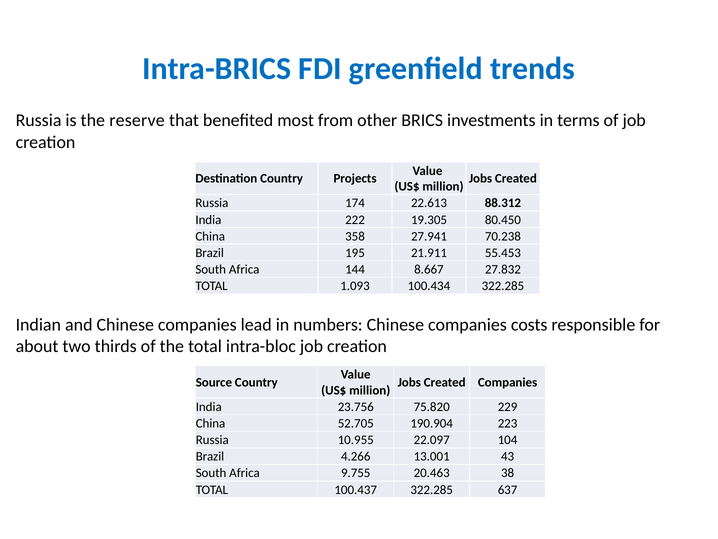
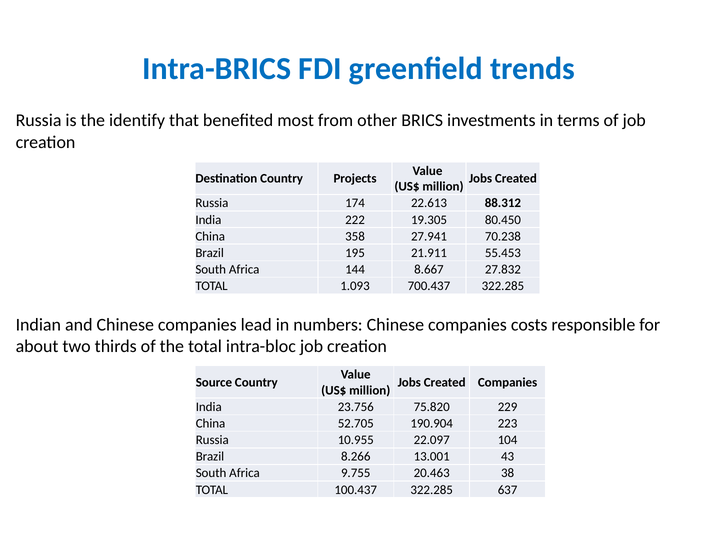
reserve: reserve -> identify (137, 120)
100.434: 100.434 -> 700.437 (429, 286)
4.266: 4.266 -> 8.266 (356, 456)
